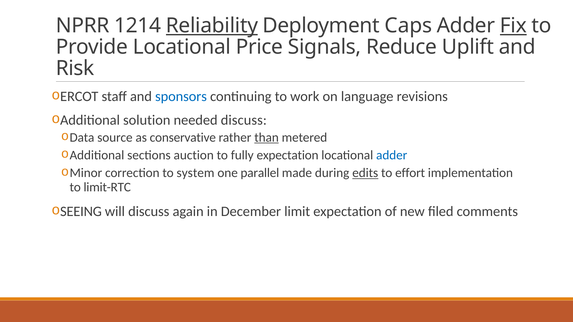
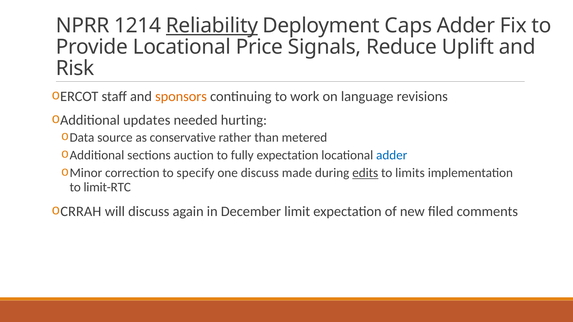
Fix underline: present -> none (513, 26)
sponsors colour: blue -> orange (181, 97)
solution: solution -> updates (147, 120)
needed discuss: discuss -> hurting (244, 120)
than underline: present -> none (267, 138)
system: system -> specify (195, 173)
one parallel: parallel -> discuss (260, 173)
effort: effort -> limits (410, 173)
SEEING: SEEING -> CRRAH (81, 212)
